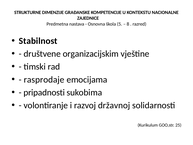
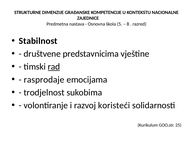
organizacijskim: organizacijskim -> predstavnicima (91, 54)
rad underline: none -> present (54, 67)
pripadnosti: pripadnosti -> trodjelnost (44, 92)
državnoj: državnoj -> koristeći (114, 105)
